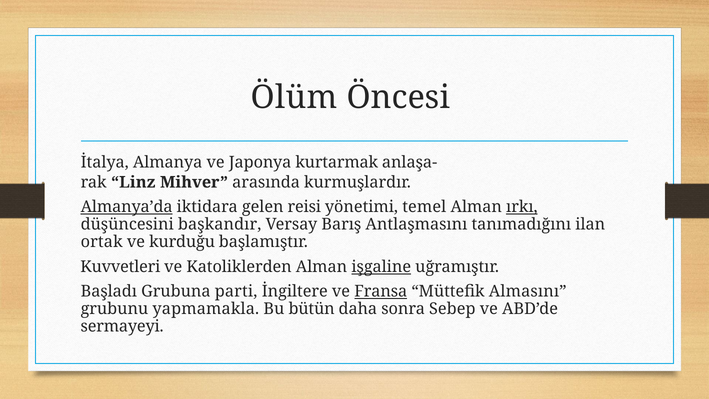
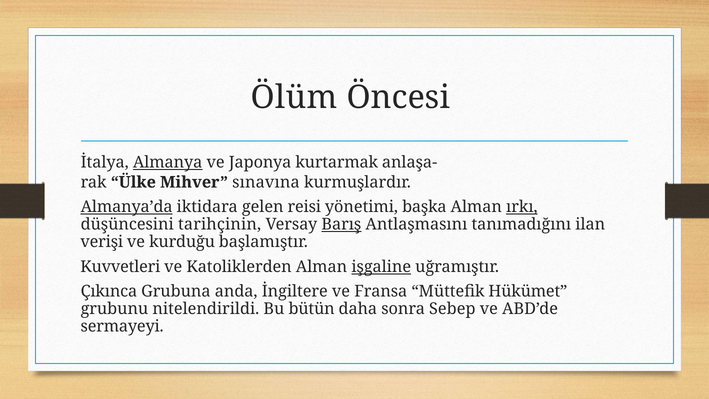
Almanya underline: none -> present (168, 162)
Linz: Linz -> Ülke (133, 182)
arasında: arasında -> sınavına (266, 182)
temel: temel -> başka (424, 207)
başkandır: başkandır -> tarihçinin (220, 224)
Barış underline: none -> present (341, 224)
ortak: ortak -> verişi (102, 242)
Başladı: Başladı -> Çıkınca (109, 291)
parti: parti -> anda (236, 291)
Fransa underline: present -> none (381, 291)
Almasını: Almasını -> Hükümet (528, 291)
yapmamakla: yapmamakla -> nitelendirildi (206, 309)
